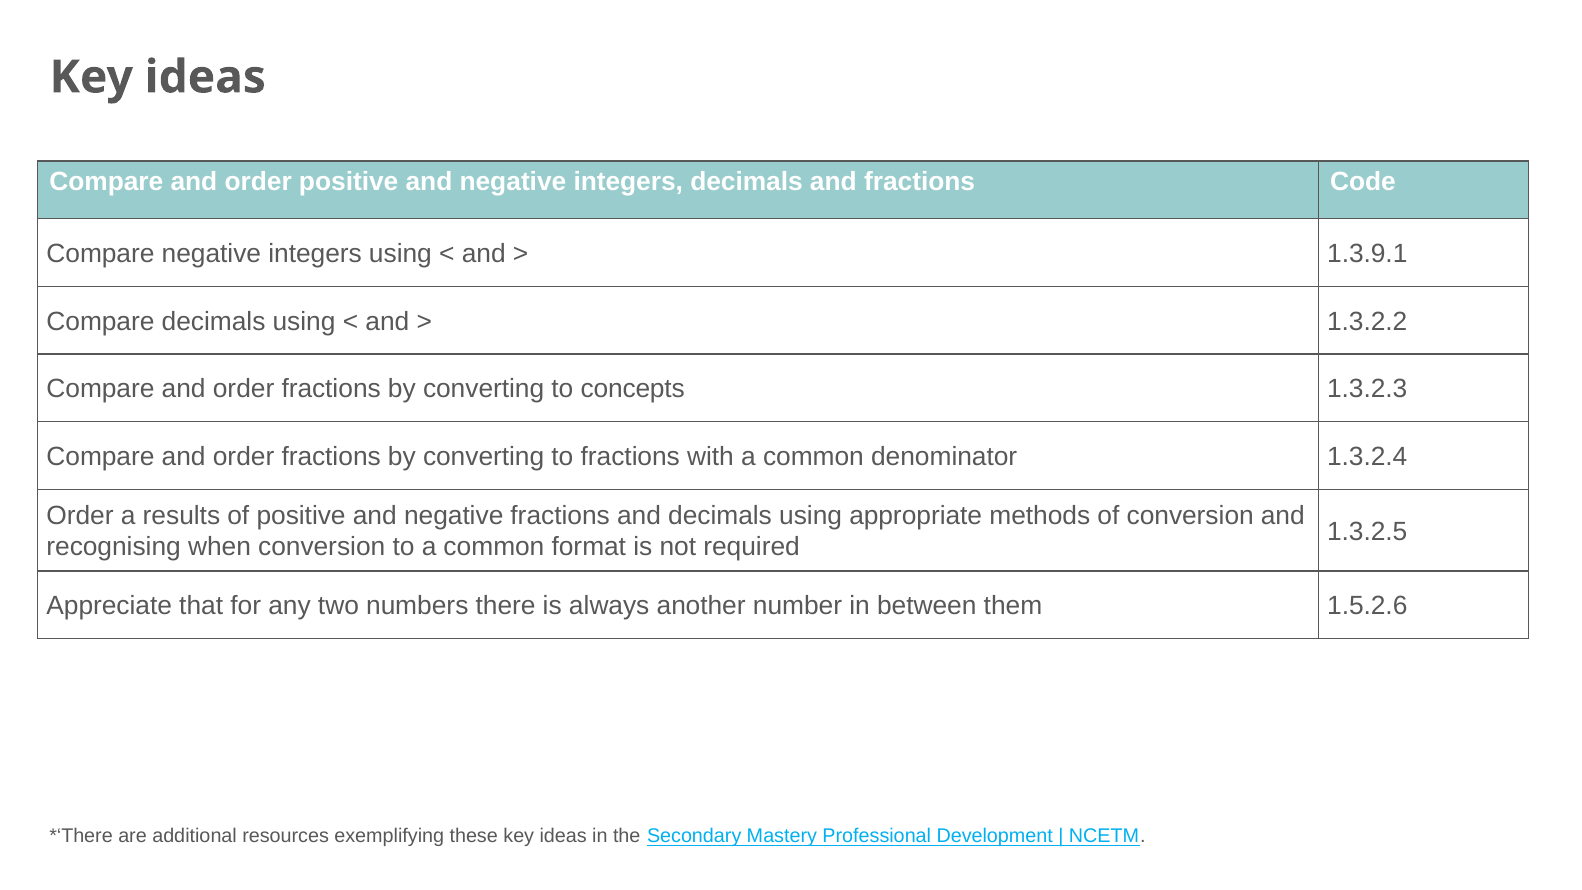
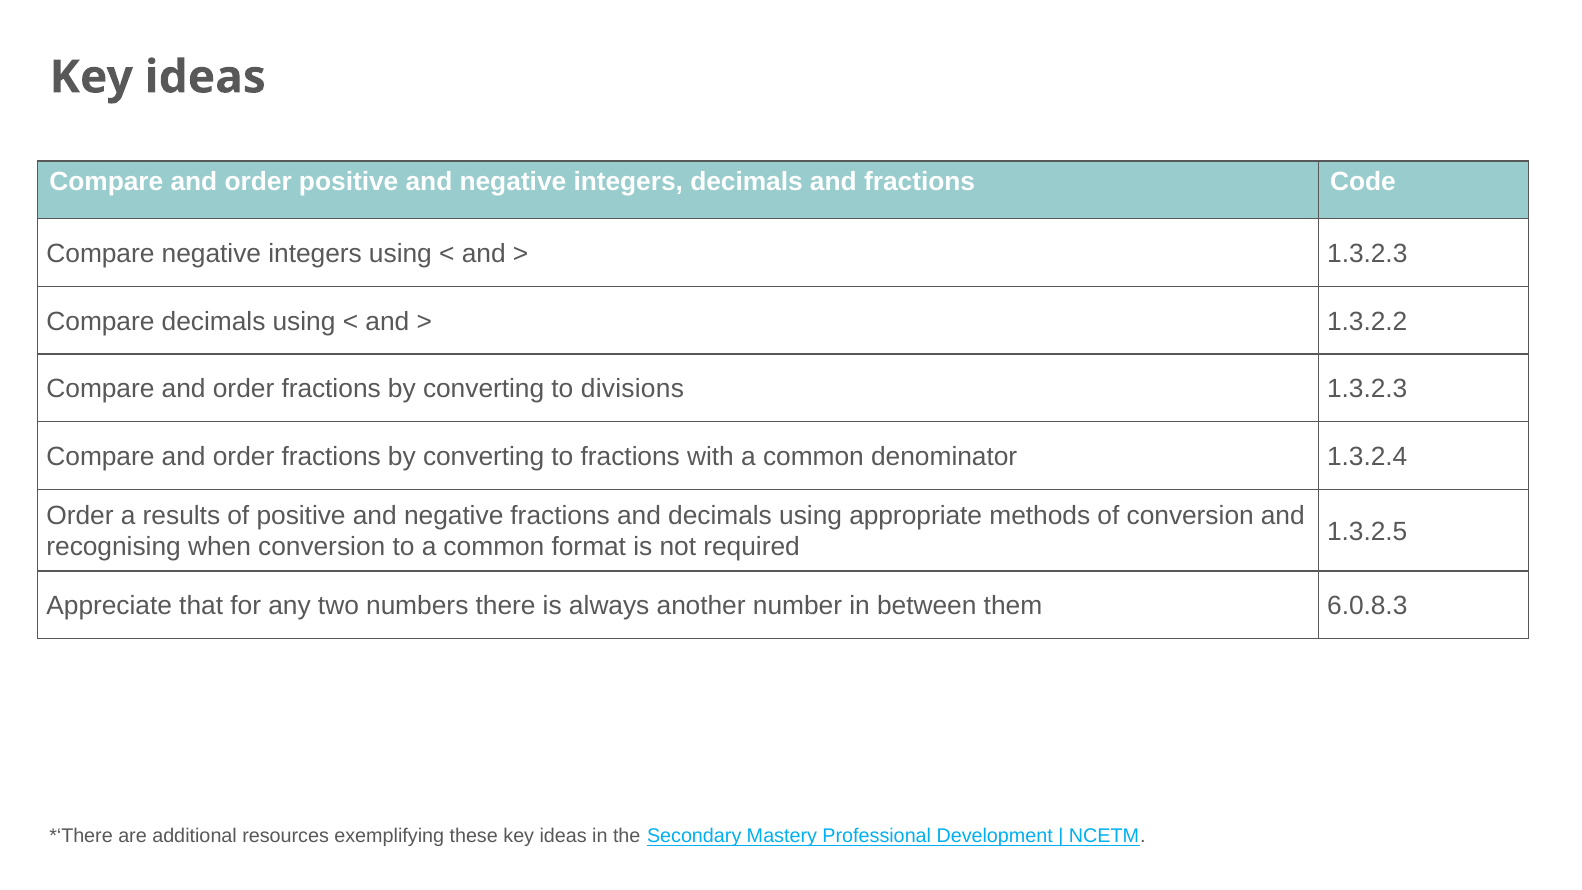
1.3.9.1: 1.3.9.1 -> 1.3.2.3 (1367, 254)
concepts: concepts -> divisions (632, 389)
1.5.2.6: 1.5.2.6 -> 6.0.8.3 (1367, 606)
